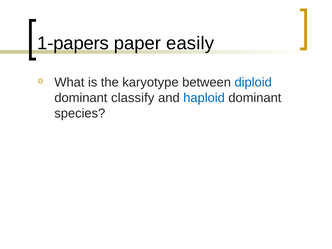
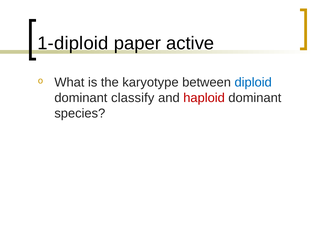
1-papers: 1-papers -> 1-diploid (73, 43)
easily: easily -> active (190, 43)
haploid colour: blue -> red (204, 98)
